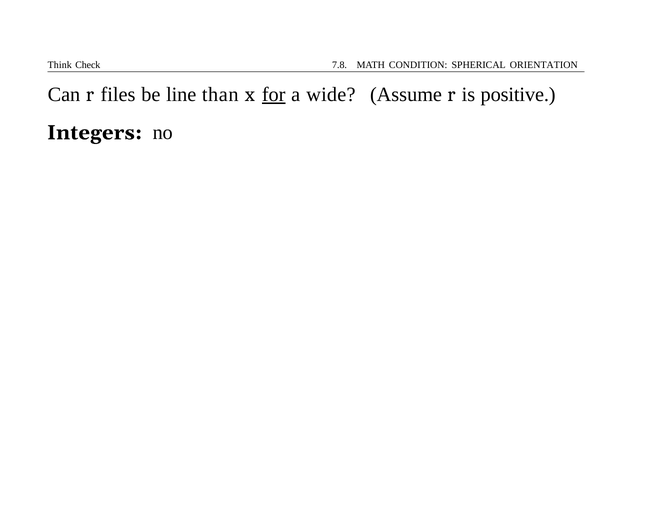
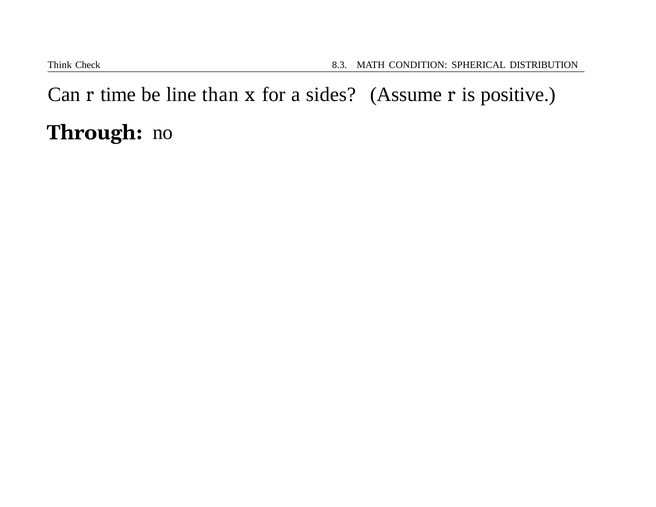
7.8: 7.8 -> 8.3 (340, 65)
ORIENTATION: ORIENTATION -> DISTRIBUTION (544, 65)
files: files -> time (118, 95)
for underline: present -> none (274, 95)
wide: wide -> sides (331, 95)
Integers: Integers -> Through (95, 133)
